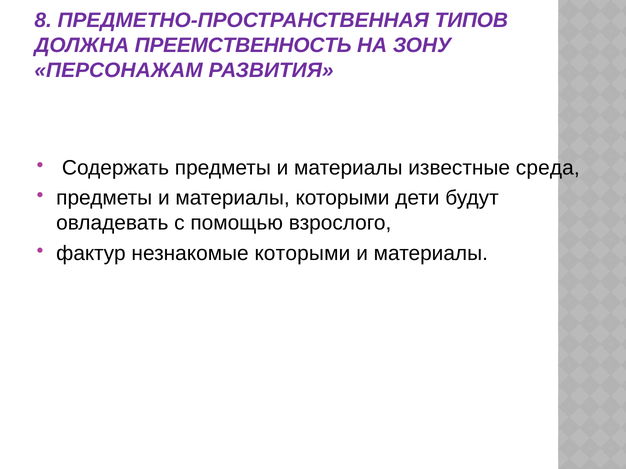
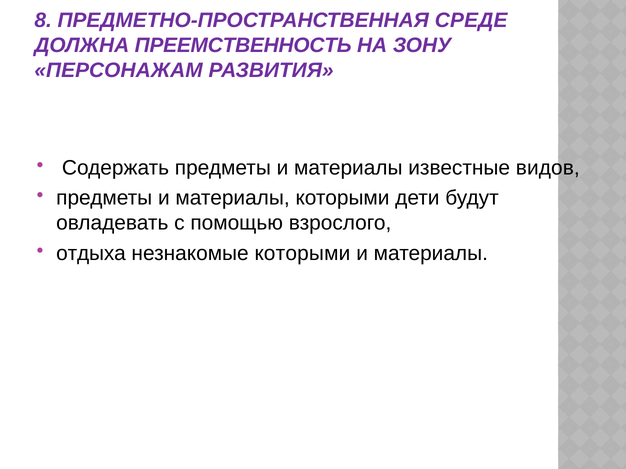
ТИПОВ: ТИПОВ -> СРЕДЕ (471, 20)
среда: среда -> видов (548, 168)
фактур: фактур -> отдыха (91, 254)
